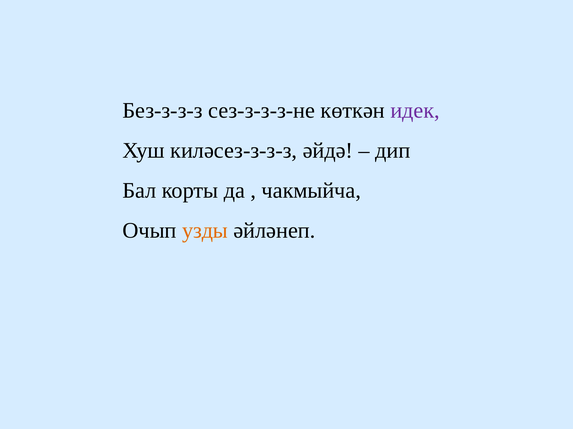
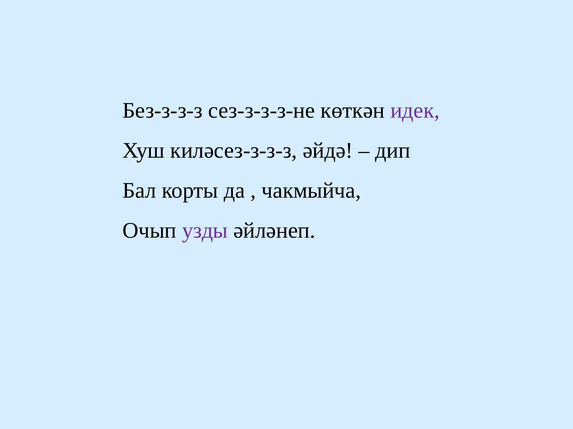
узды colour: orange -> purple (205, 231)
